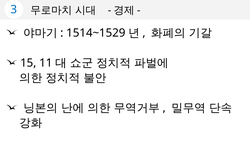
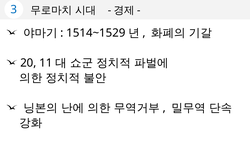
15: 15 -> 20 (28, 63)
